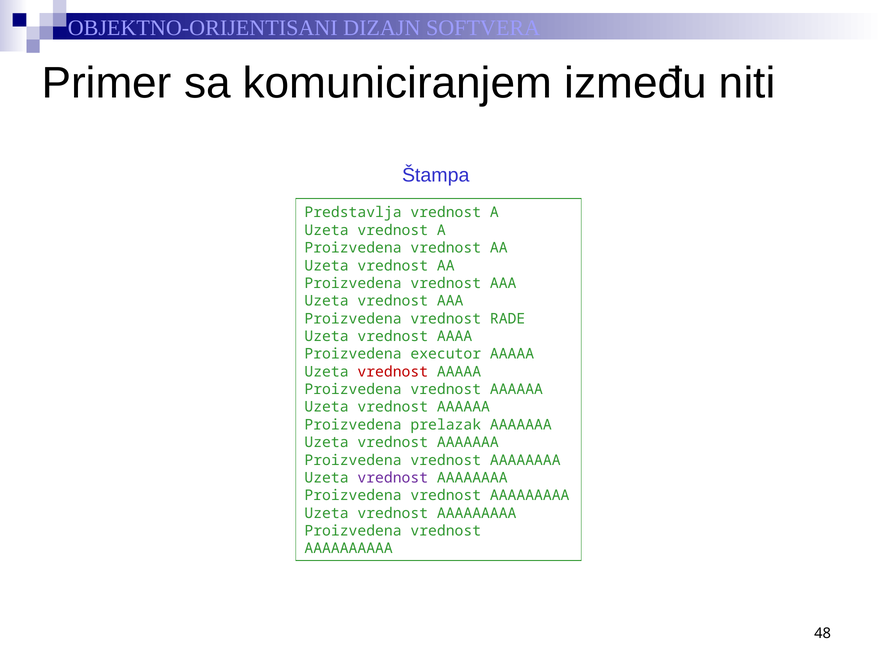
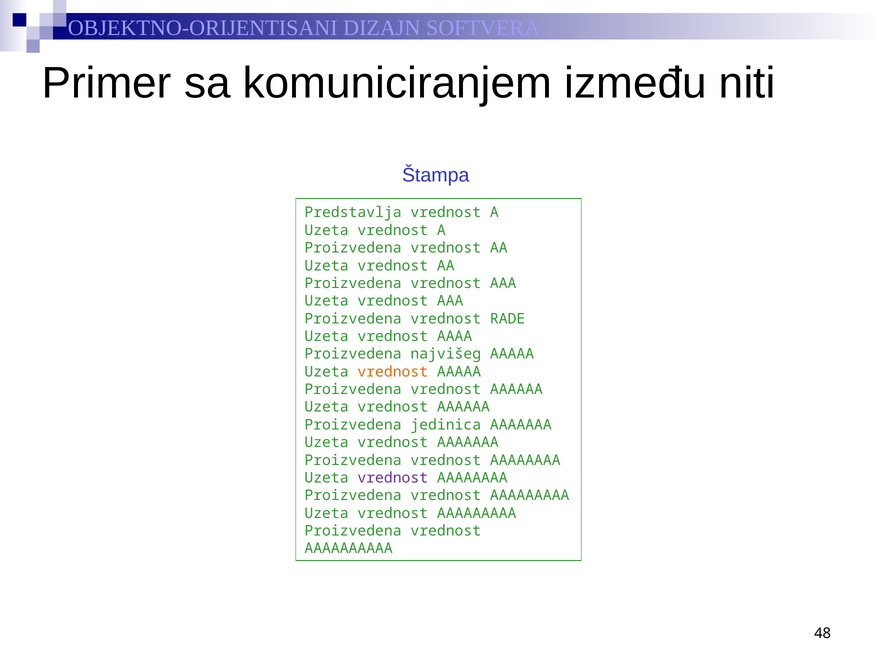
executor: executor -> najvišeg (446, 354)
vrednost colour: red -> orange (393, 372)
prelazak: prelazak -> jedinica (446, 425)
